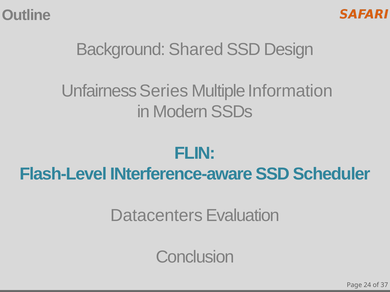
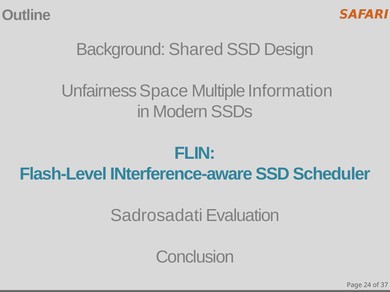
Series: Series -> Space (164, 91)
Datacenters: Datacenters -> Sadrosadati (157, 216)
